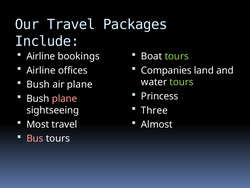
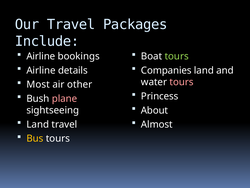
offices: offices -> details (73, 70)
tours colour: light green -> pink (182, 82)
Bush: Bush -> Most (38, 84)
air plane: plane -> other (80, 84)
Three: Three -> About (154, 110)
Most: Most -> Land (38, 124)
Bus colour: pink -> yellow (35, 138)
